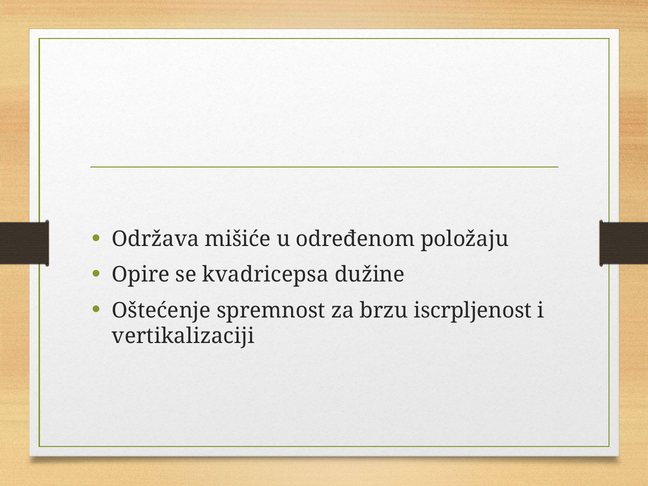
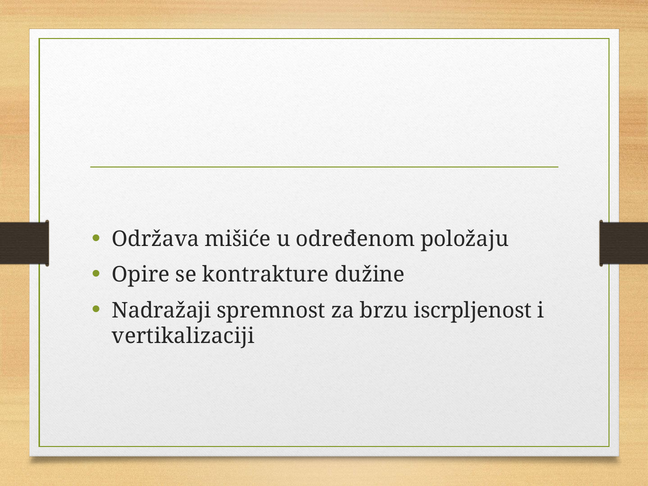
kvadricepsa: kvadricepsa -> kontrakture (266, 275)
Oštećenje: Oštećenje -> Nadražaji (162, 310)
